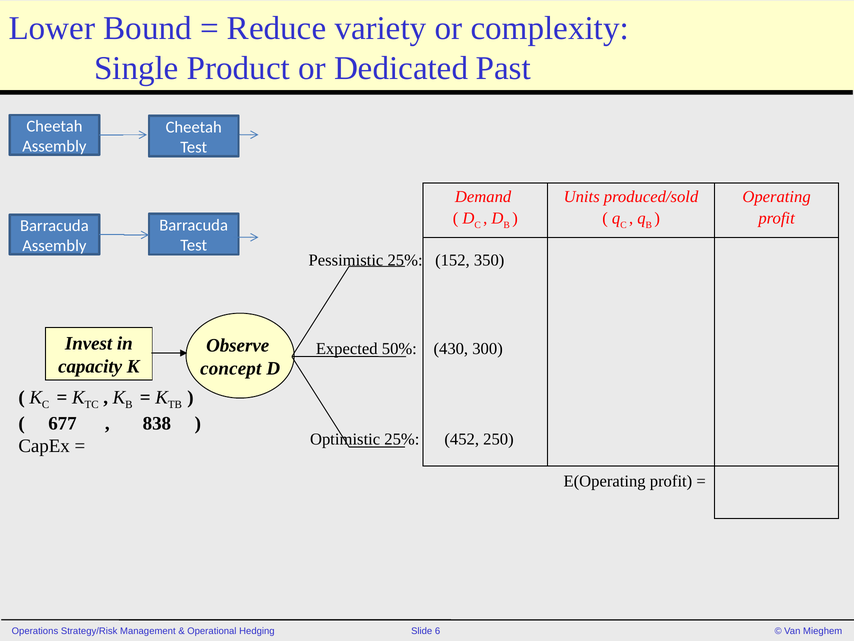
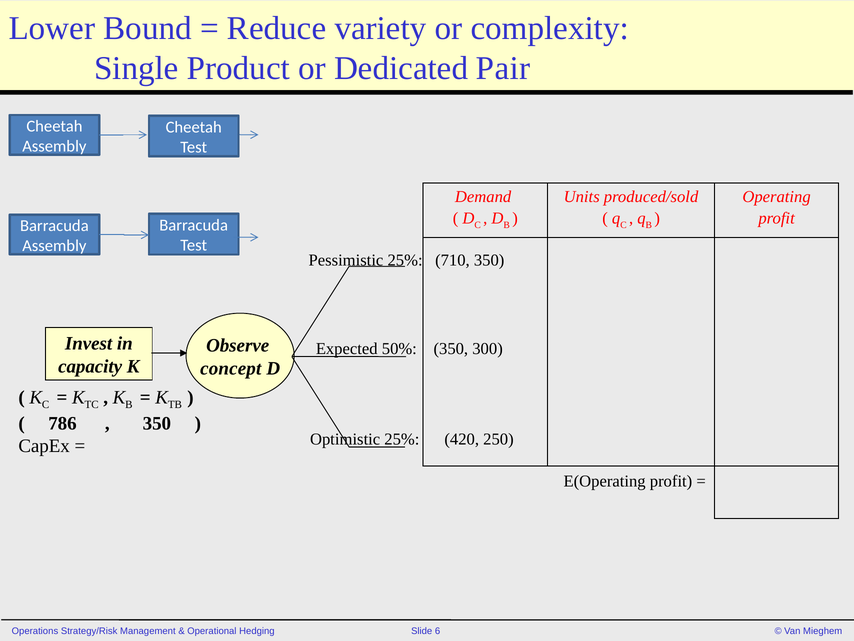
Past: Past -> Pair (503, 68)
152: 152 -> 710 (452, 260)
50% 430: 430 -> 350 (451, 348)
677: 677 -> 786 (62, 423)
838: 838 -> 350 (157, 423)
452: 452 -> 420 (462, 439)
